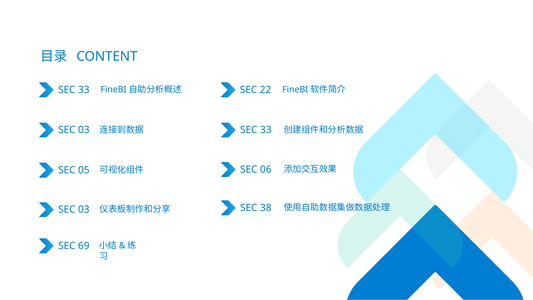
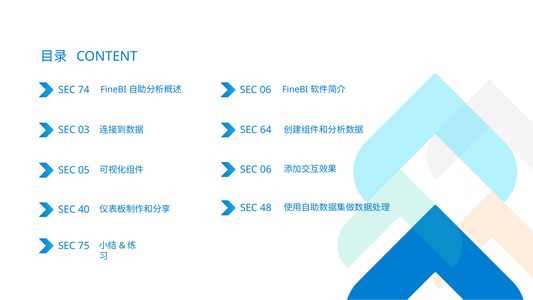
33: 33 -> 74 (84, 90)
22: 22 -> 06 (266, 90)
33: 33 -> 64 (266, 130)
03: 03 -> 40 (84, 209)
38: 38 -> 48 (266, 208)
69: 69 -> 75 (84, 246)
